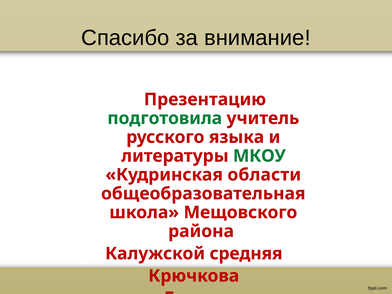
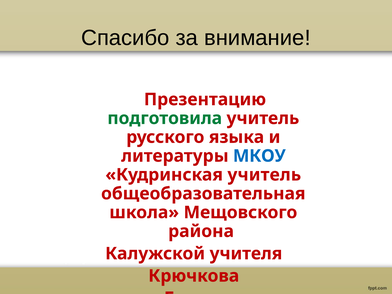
МКОУ colour: green -> blue (259, 156)
Кудринская области: области -> учитель (264, 175)
средняя: средняя -> учителя (246, 254)
